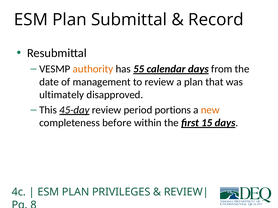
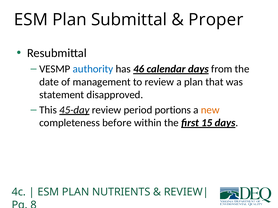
Record: Record -> Proper (216, 20)
authority colour: orange -> blue (93, 69)
55: 55 -> 46 (139, 69)
ultimately: ultimately -> statement (62, 95)
PRIVILEGES: PRIVILEGES -> NUTRIENTS (121, 192)
